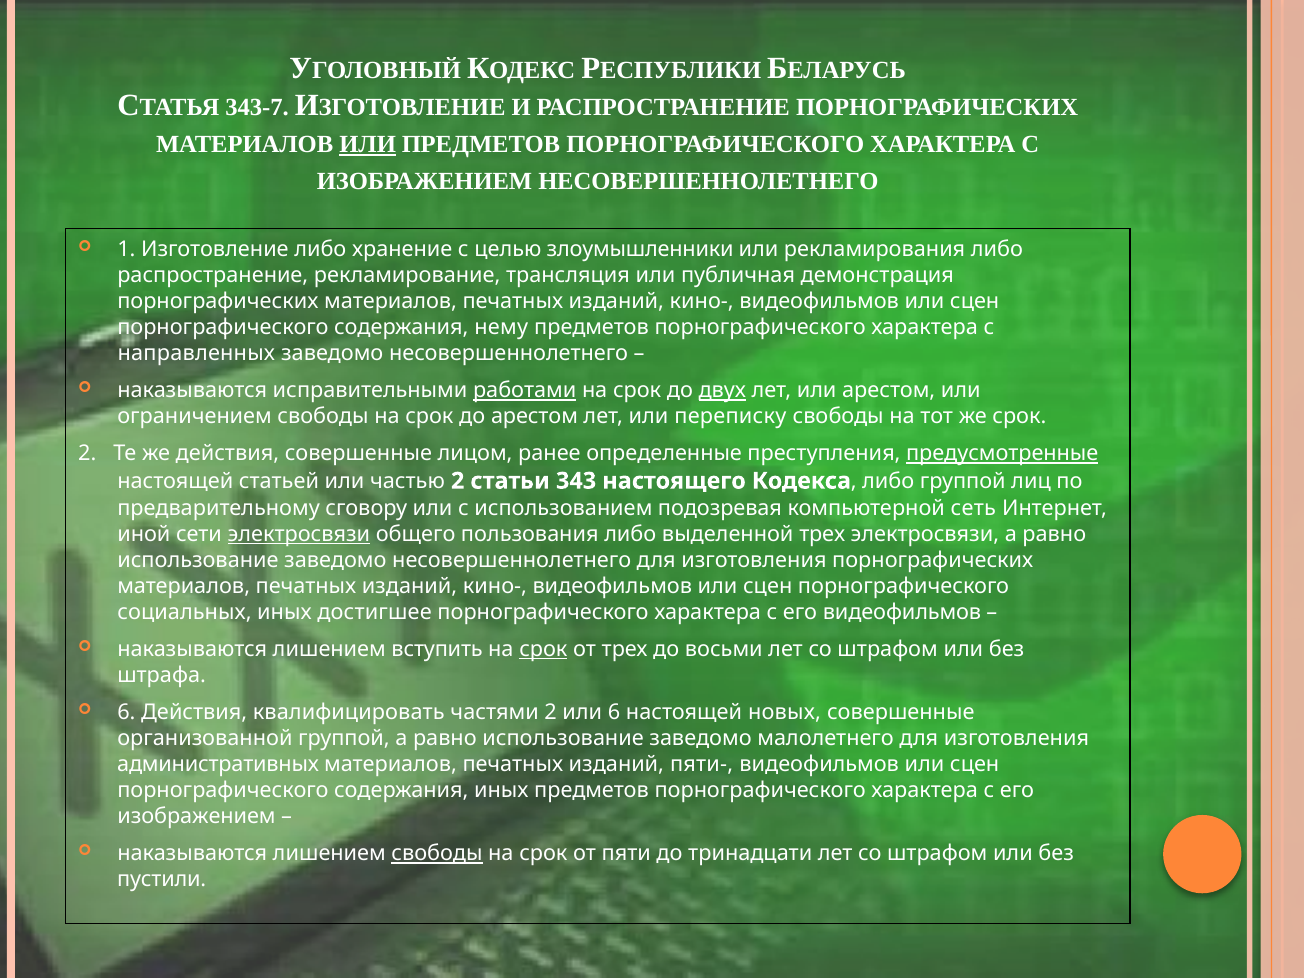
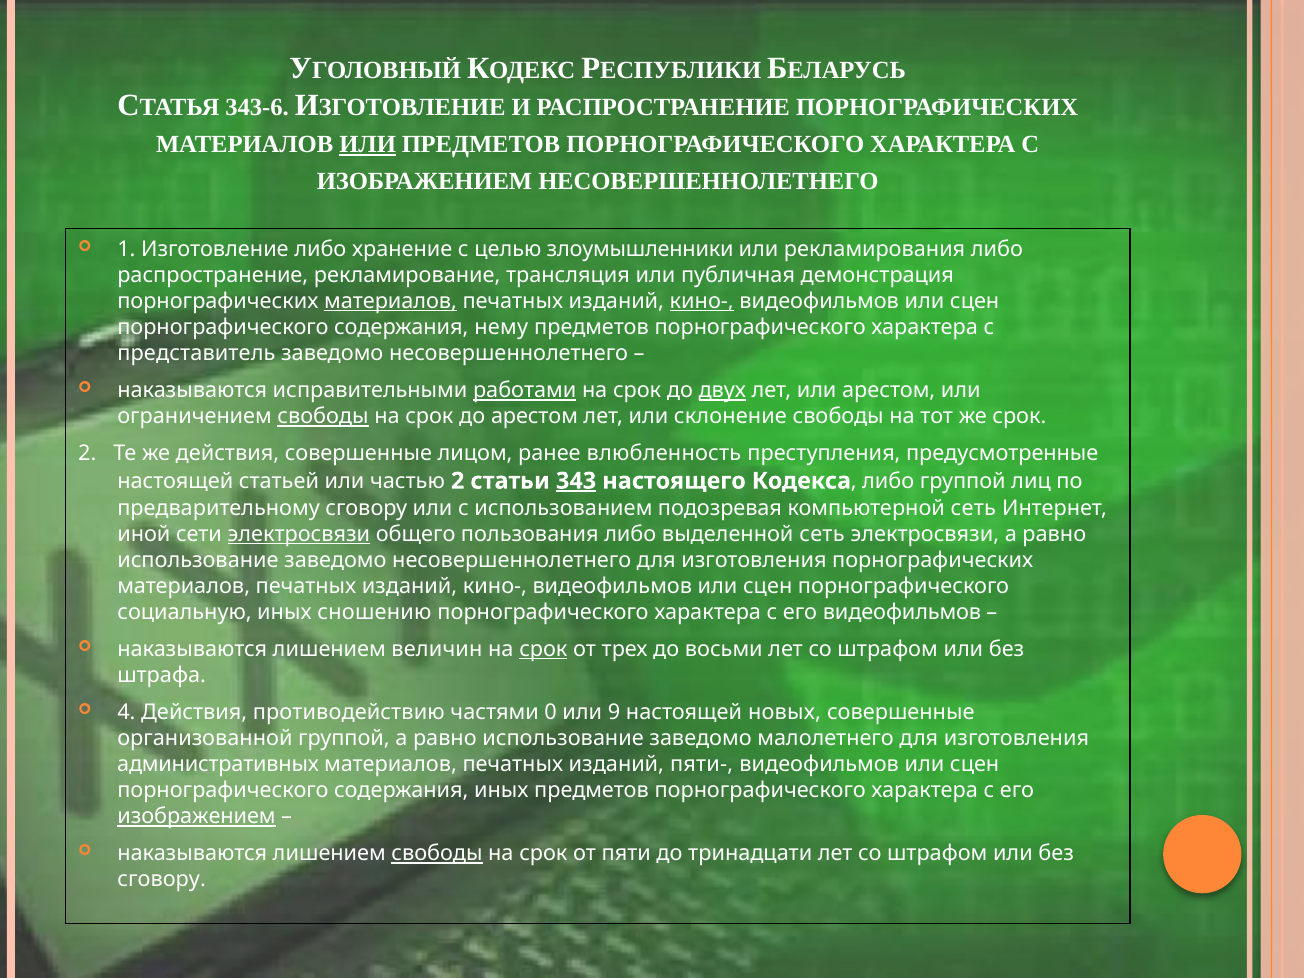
343-7: 343-7 -> 343-6 (257, 107)
материалов underline: none -> present (391, 301)
кино- underline: none -> present (702, 301)
направленных: направленных -> представитель (196, 354)
свободы underline: none -> present (323, 417)
переписку: переписку -> склонение (730, 417)
определенные: определенные -> влюбленность (664, 454)
предусмотренные underline: present -> none (1002, 454)
343 underline: none -> present (576, 481)
выделенной трех: трех -> сеть (822, 534)
социальных: социальных -> социальную (185, 612)
достигшее: достигшее -> сношению (374, 612)
вступить: вступить -> величин (437, 649)
6: 6 -> 4 (126, 712)
квалифицировать: квалифицировать -> противодействию (349, 712)
частями 2: 2 -> 0 (551, 712)
или 6: 6 -> 9 (614, 712)
изображением underline: none -> present (197, 817)
пустили: пустили -> сговору (162, 880)
